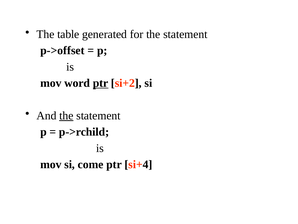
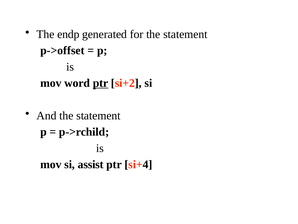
table: table -> endp (68, 34)
the underline: present -> none (66, 115)
come: come -> assist (91, 164)
